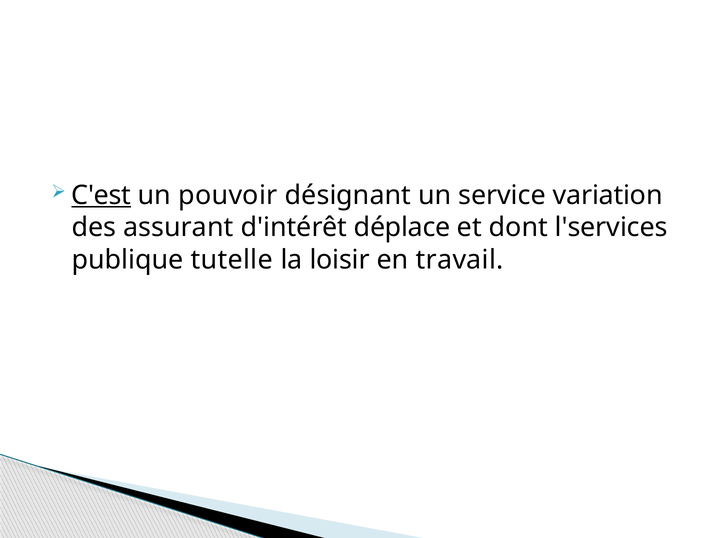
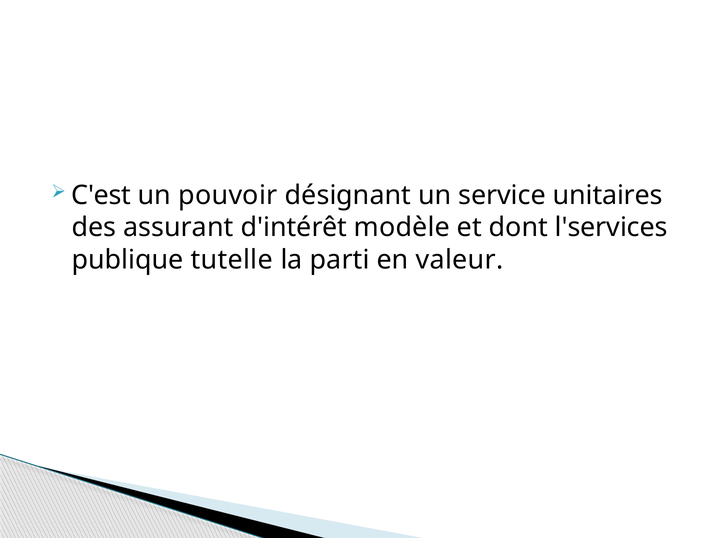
C'est underline: present -> none (101, 195)
variation: variation -> unitaires (608, 195)
déplace: déplace -> modèle (402, 228)
loisir: loisir -> parti (340, 260)
travail: travail -> valeur (460, 260)
